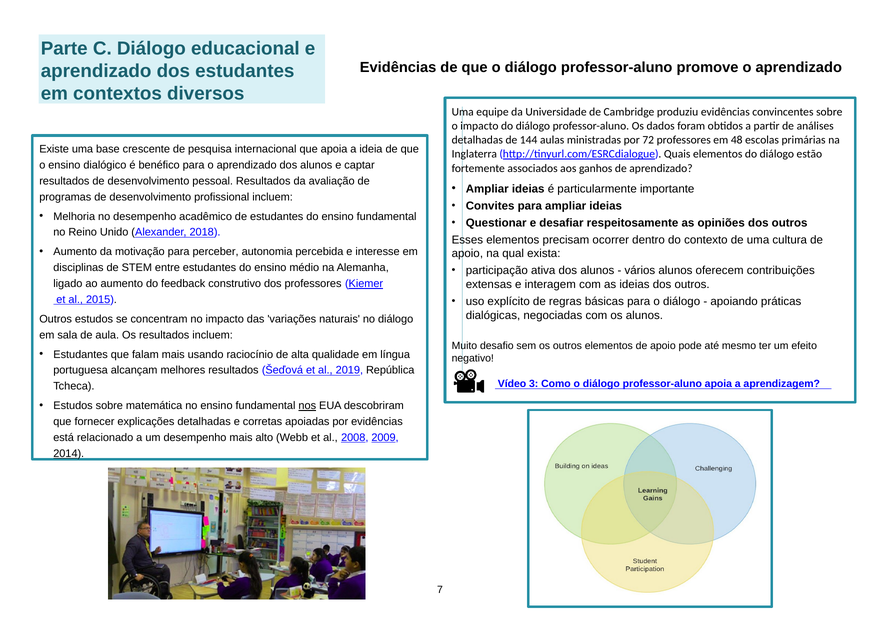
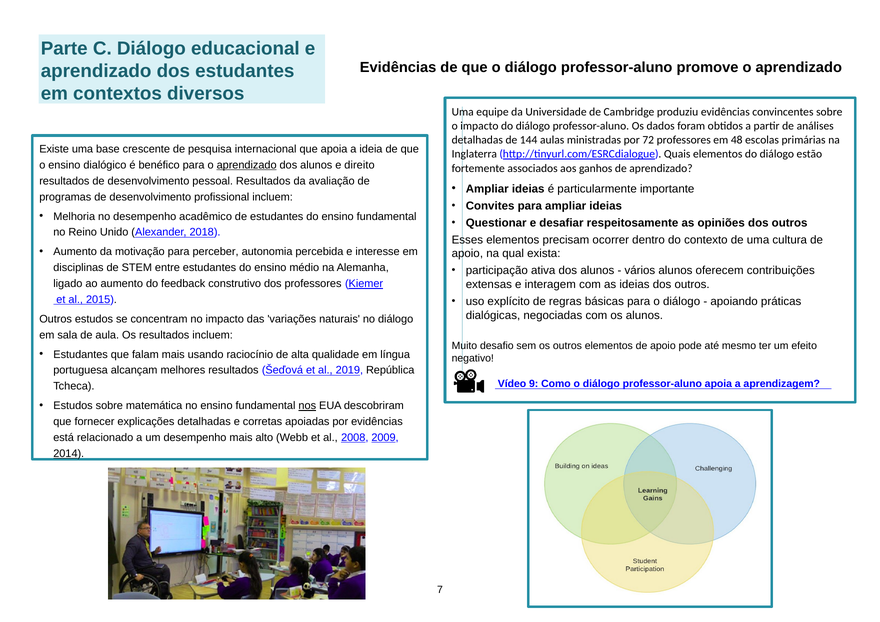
aprendizado underline: none -> present (247, 165)
captar: captar -> direito (359, 165)
3: 3 -> 9 (534, 384)
